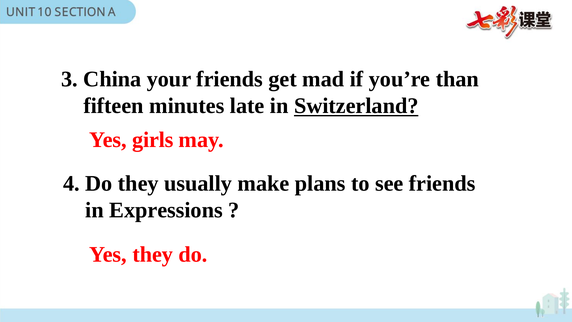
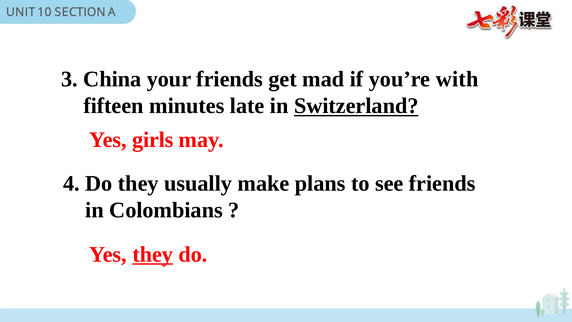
than: than -> with (457, 79)
Expressions: Expressions -> Colombians (166, 210)
they underline: none -> present (153, 254)
